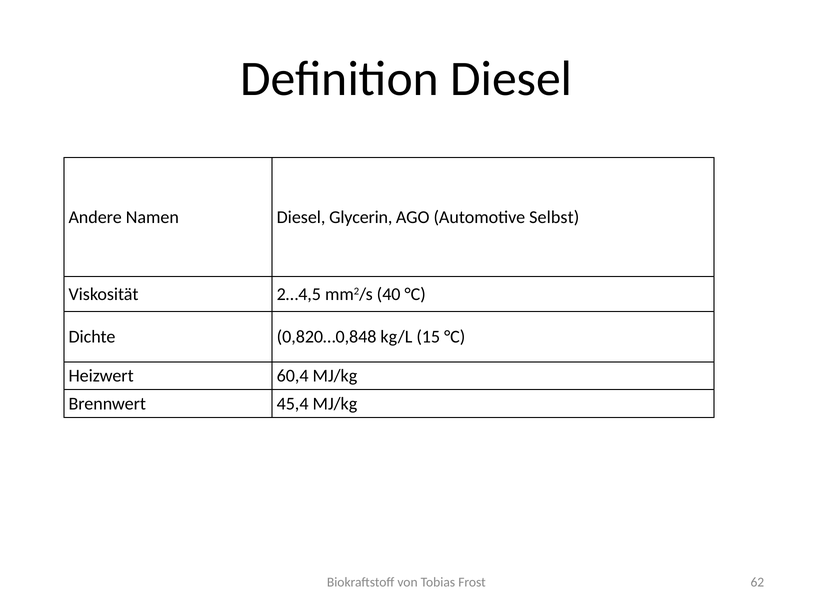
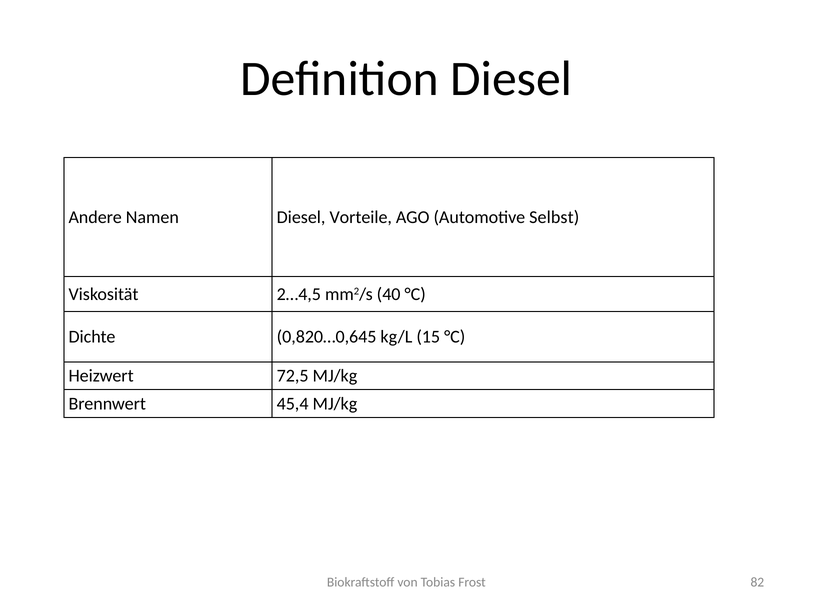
Glycerin: Glycerin -> Vorteile (361, 217)
0,820…0,848: 0,820…0,848 -> 0,820…0,645 (327, 337)
60,4: 60,4 -> 72,5 (293, 376)
62: 62 -> 82 (757, 582)
